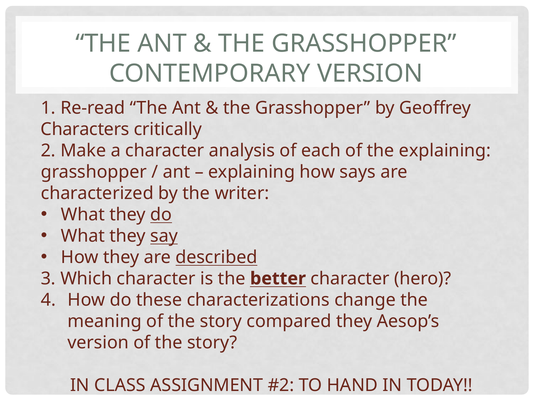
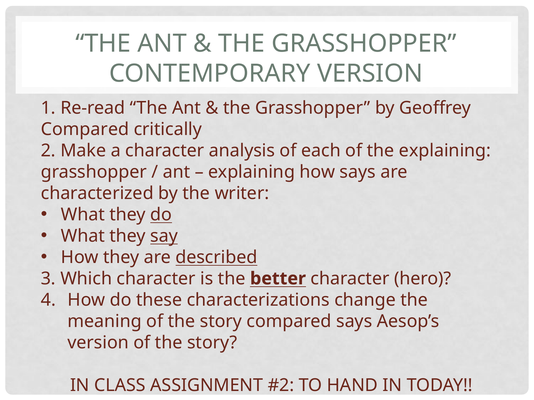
Characters: Characters -> Compared (85, 129)
compared they: they -> says (354, 322)
